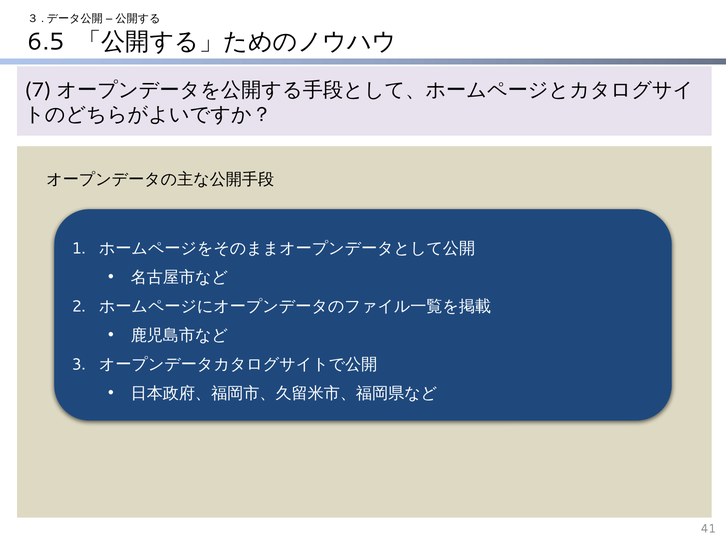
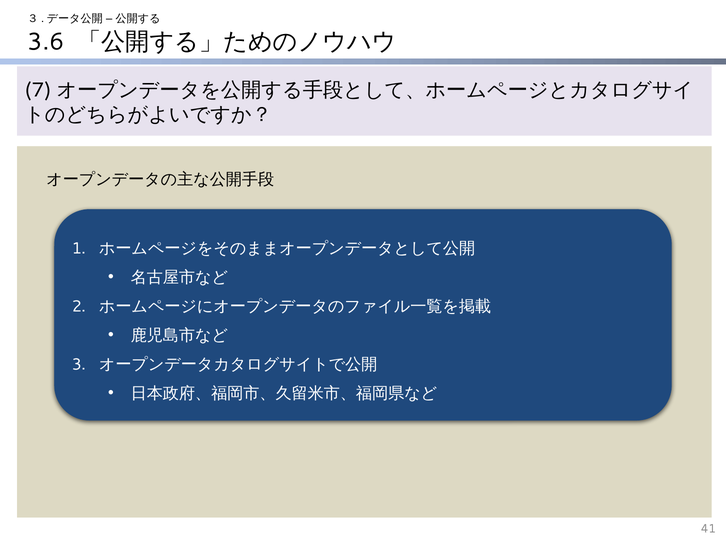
6.5: 6.5 -> 3.6 (46, 42)
